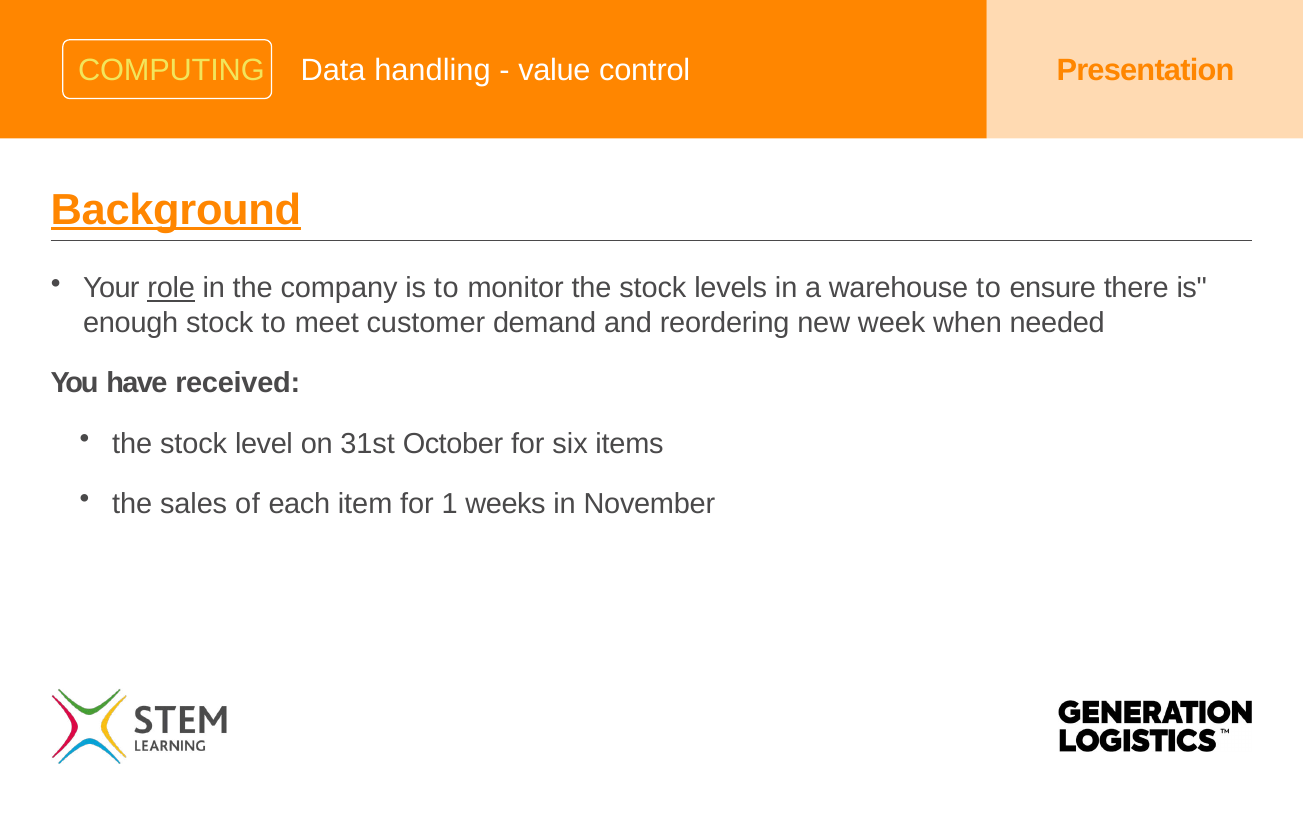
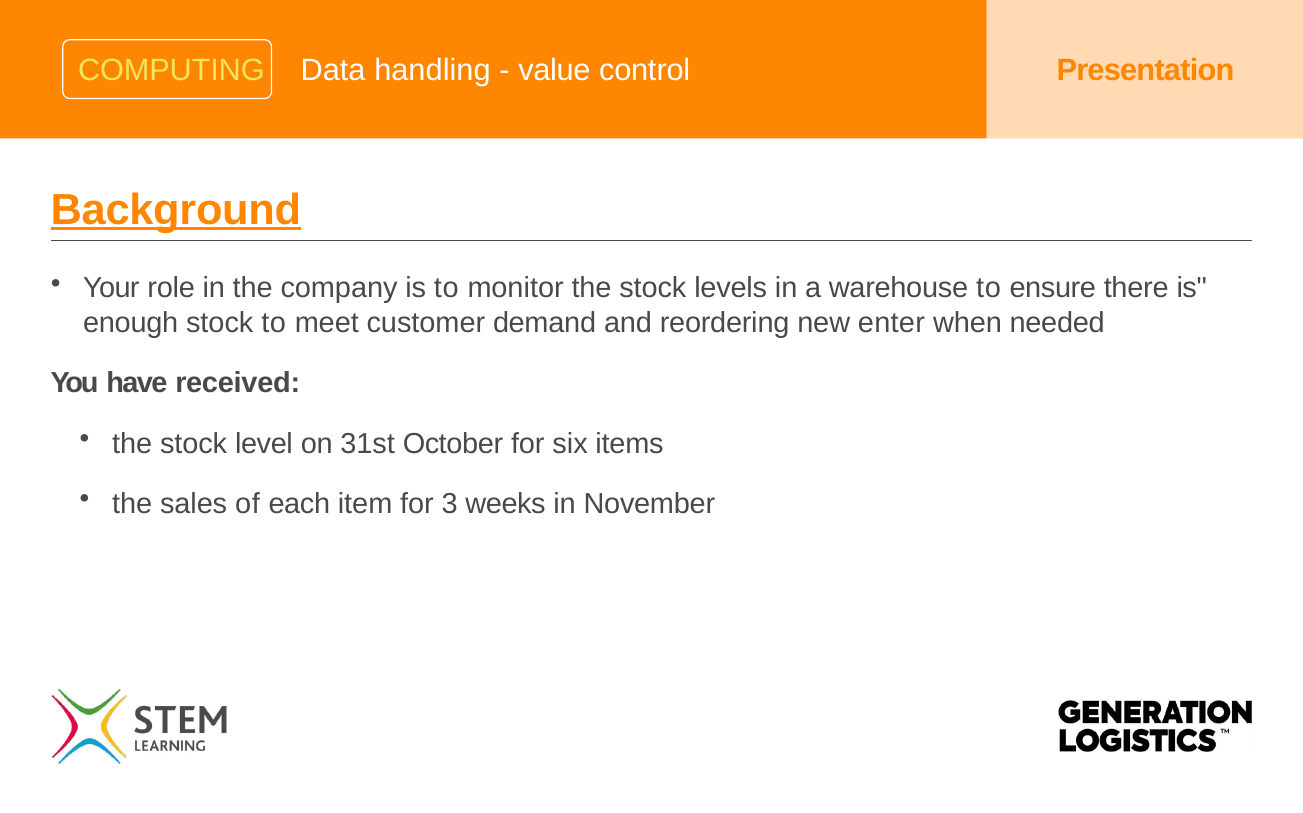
role underline: present -> none (171, 288)
week: week -> enter (891, 323)
1: 1 -> 3 (450, 504)
